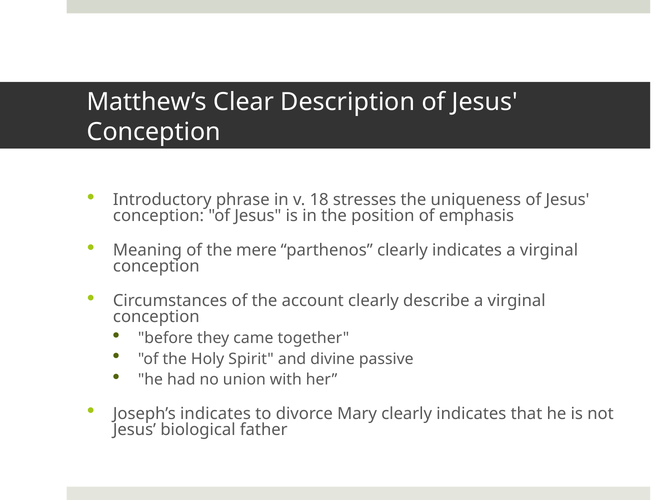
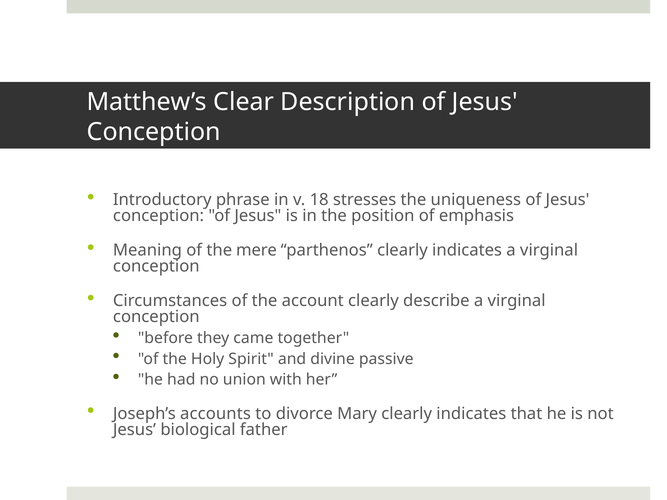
Joseph’s indicates: indicates -> accounts (215, 414)
